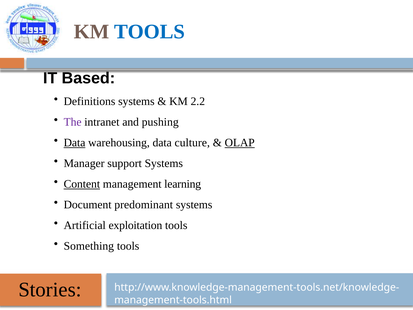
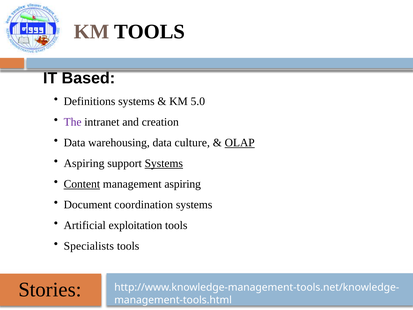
TOOLS colour: blue -> black (150, 32)
2.2: 2.2 -> 5.0 (198, 101)
pushing: pushing -> creation (160, 122)
Data underline: present -> none (75, 142)
Manager: Manager -> Aspiring (84, 163)
Systems underline: none -> present (164, 163)
management learning: learning -> aspiring (183, 184)
predominant: predominant -> coordination (144, 204)
Something: Something -> Specialists (89, 246)
